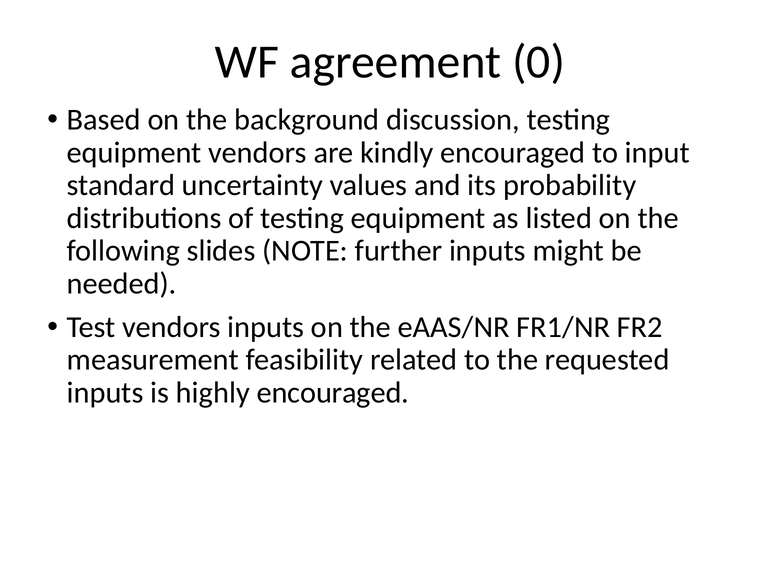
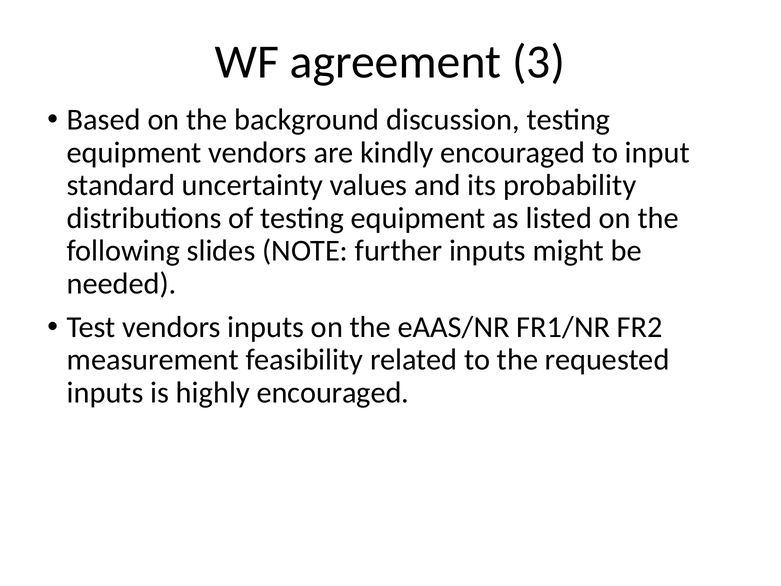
0: 0 -> 3 (539, 62)
